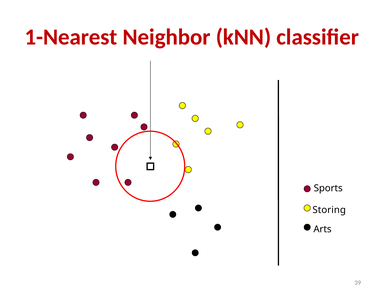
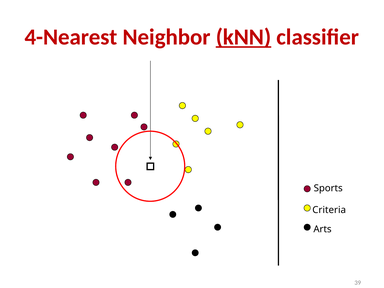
1-Nearest: 1-Nearest -> 4-Nearest (71, 37)
kNN underline: none -> present (243, 37)
Storing: Storing -> Criteria (329, 210)
